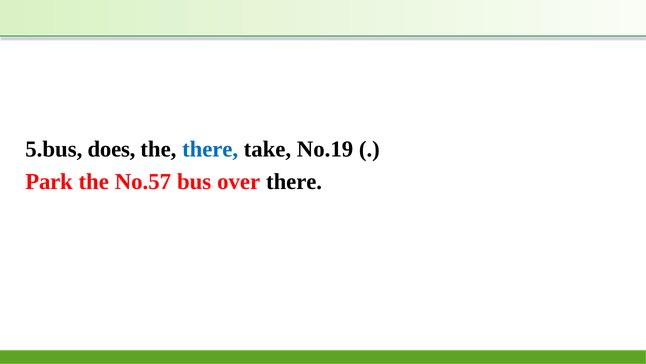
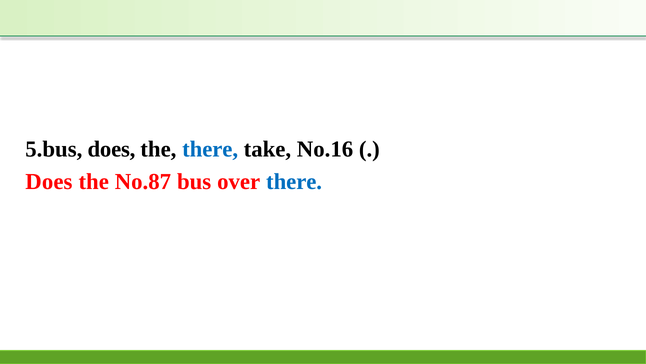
No.19: No.19 -> No.16 (325, 149)
Park: Park -> Does (49, 182)
No.57: No.57 -> No.87 (143, 182)
there colour: black -> blue (294, 182)
